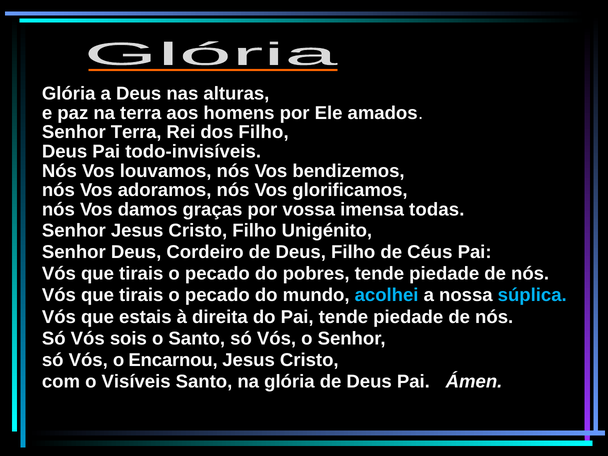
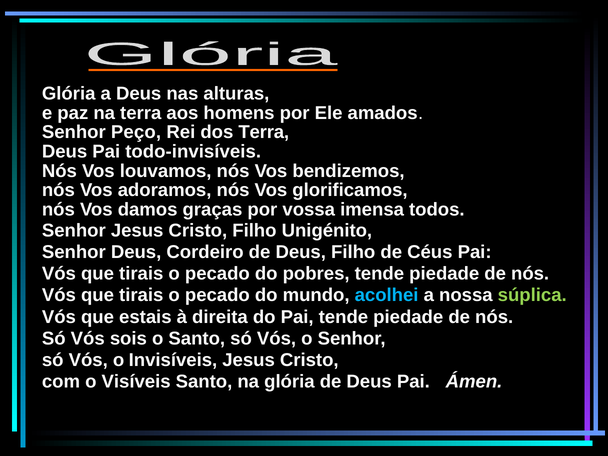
Senhor Terra: Terra -> Peço (136, 132)
dos Filho: Filho -> Terra (264, 132)
todas: todas -> todos (437, 210)
súplica colour: light blue -> light green (532, 295)
Encarnou: Encarnou -> Invisíveis (173, 360)
